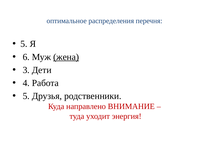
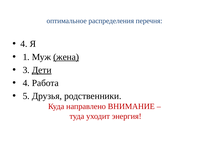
5: 5 -> 4 (24, 44)
6: 6 -> 1 (26, 57)
Дети underline: none -> present (42, 70)
